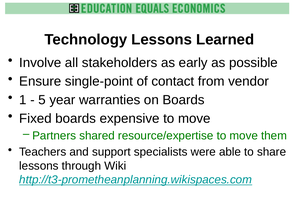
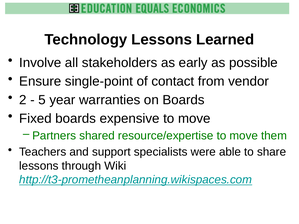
1: 1 -> 2 (23, 100)
